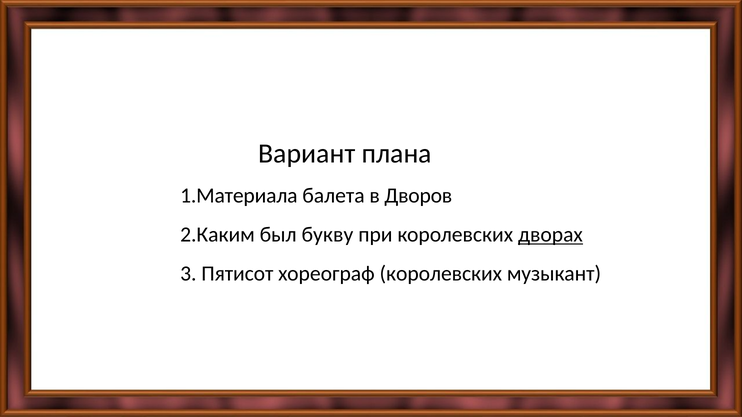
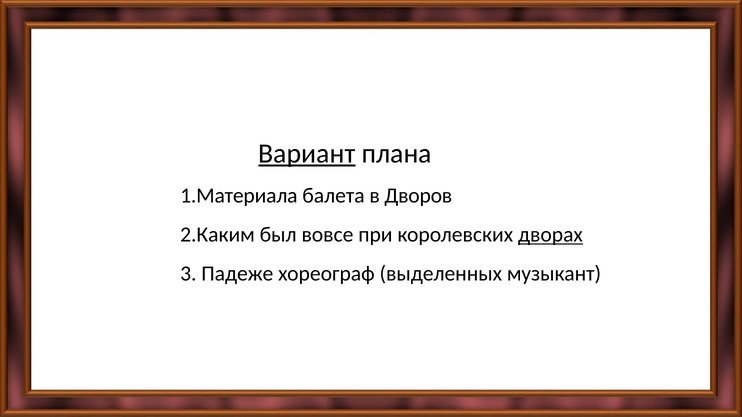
Вариант underline: none -> present (307, 154)
букву: букву -> вовсе (327, 235)
Пятисот: Пятисот -> Падеже (237, 274)
хореограф королевских: королевских -> выделенных (441, 274)
